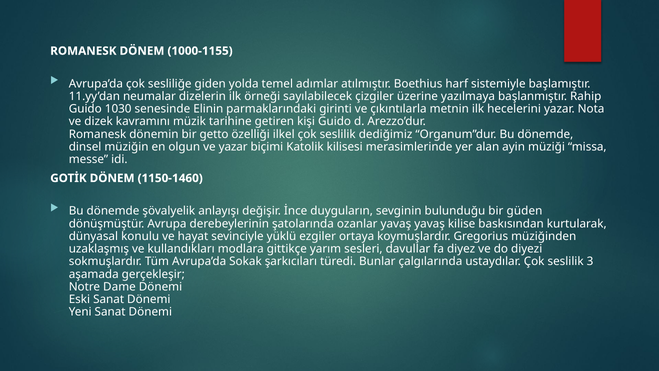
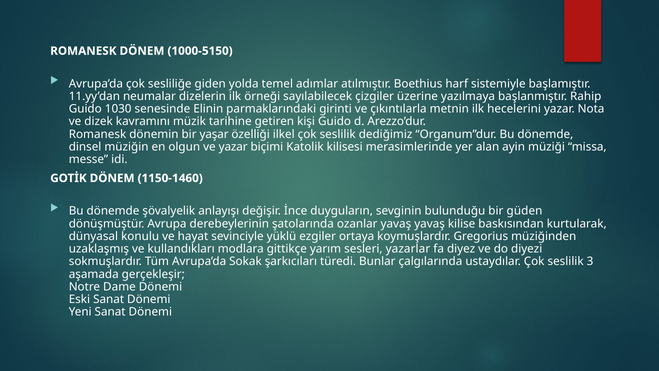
1000-1155: 1000-1155 -> 1000-5150 (200, 51)
getto: getto -> yaşar (214, 134)
davullar: davullar -> yazarlar (408, 249)
